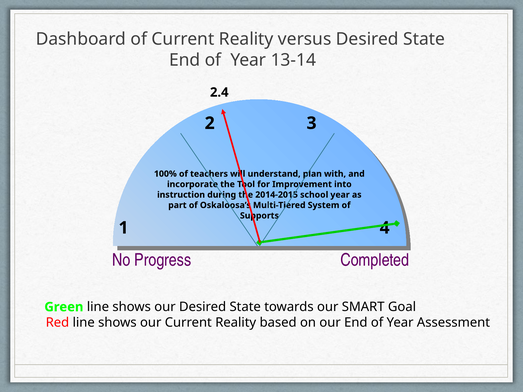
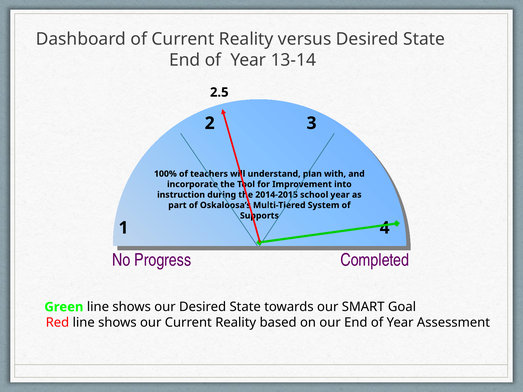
2.4: 2.4 -> 2.5 (219, 92)
